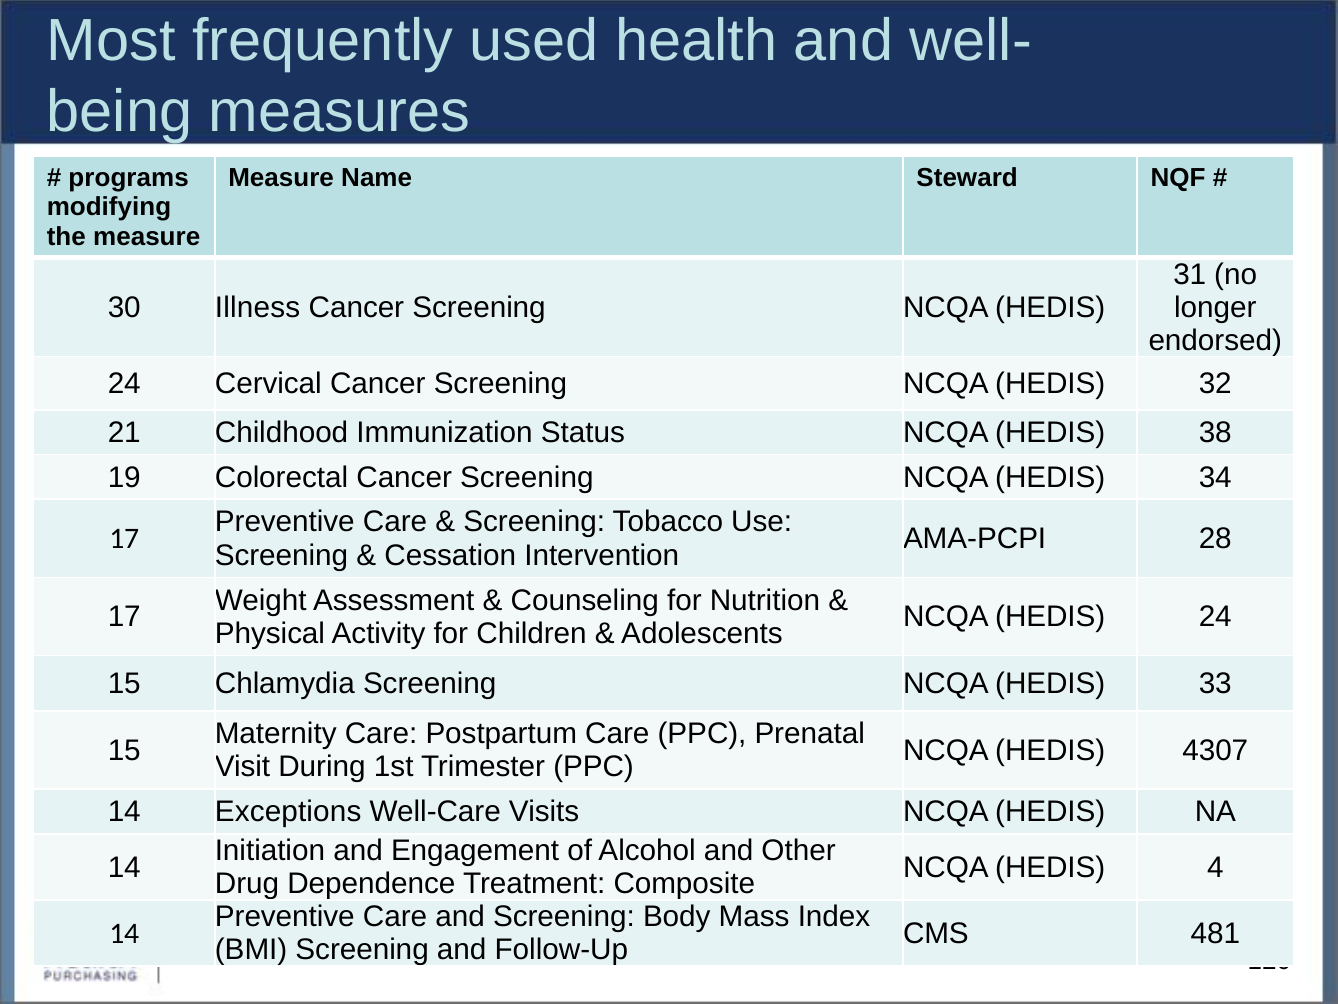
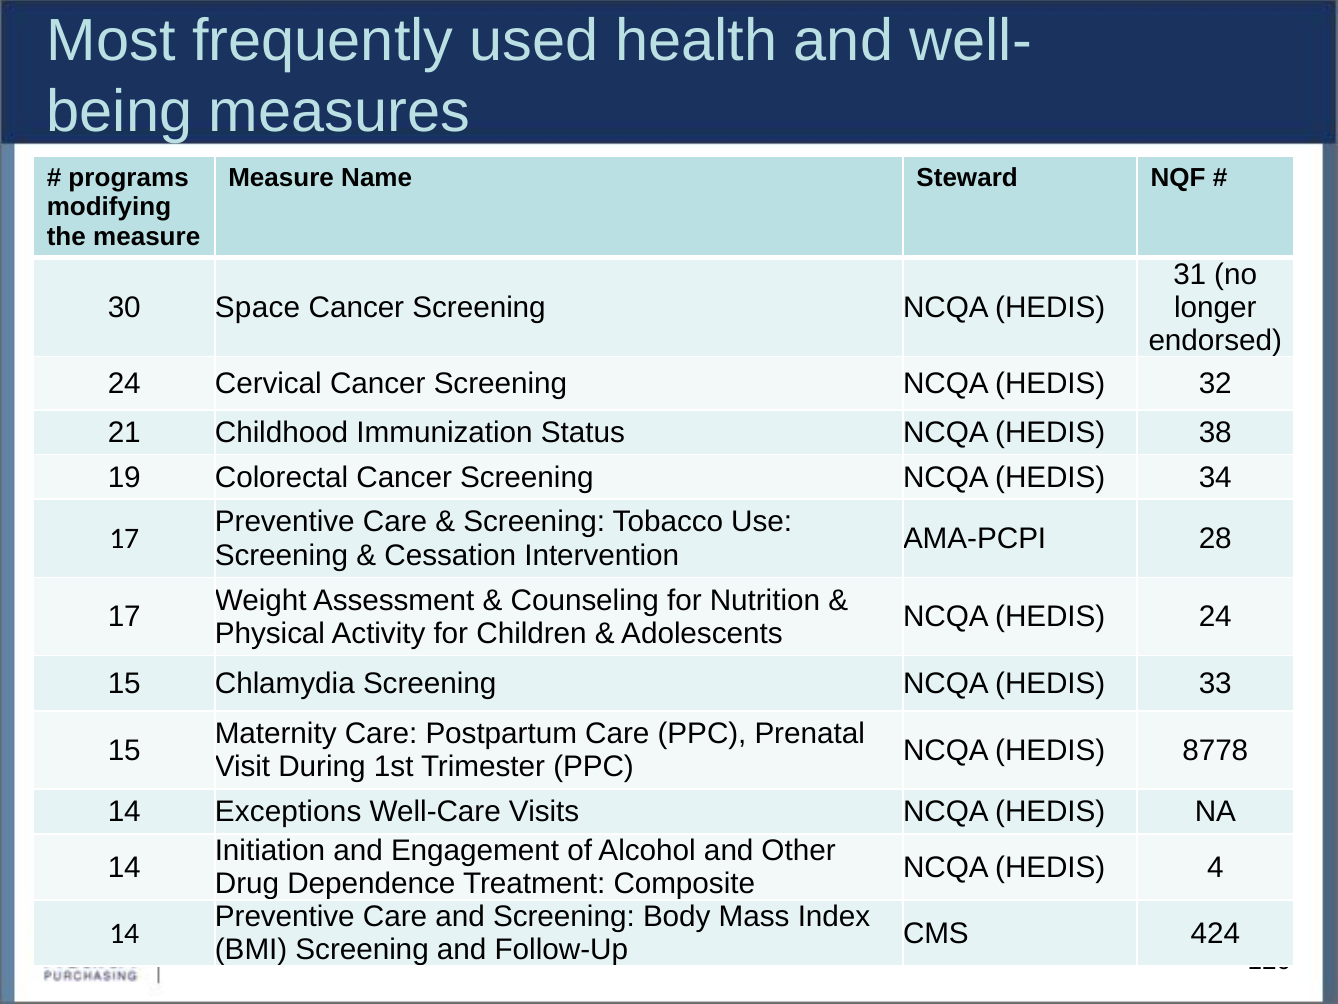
Illness: Illness -> Space (258, 307)
4307: 4307 -> 8778 (1215, 750)
481: 481 -> 424 (1215, 933)
